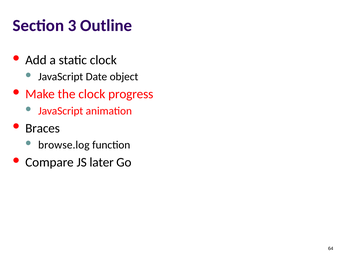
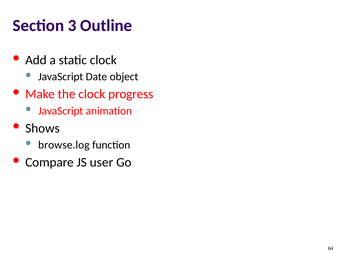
Braces: Braces -> Shows (42, 128)
later: later -> user (101, 162)
